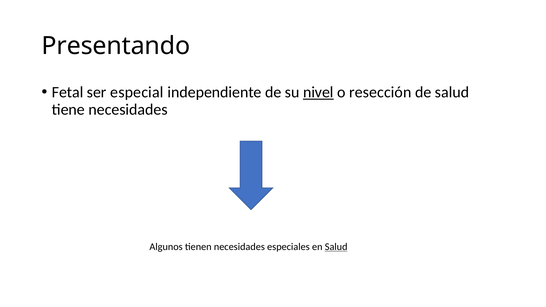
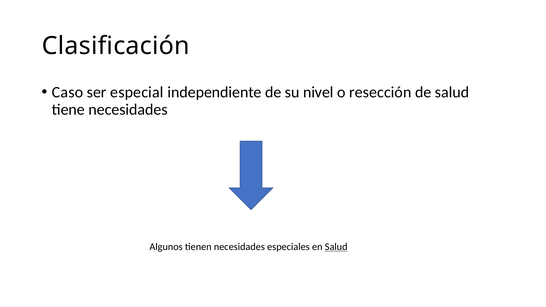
Presentando: Presentando -> Clasificación (116, 46)
Fetal: Fetal -> Caso (68, 92)
nivel underline: present -> none (318, 92)
